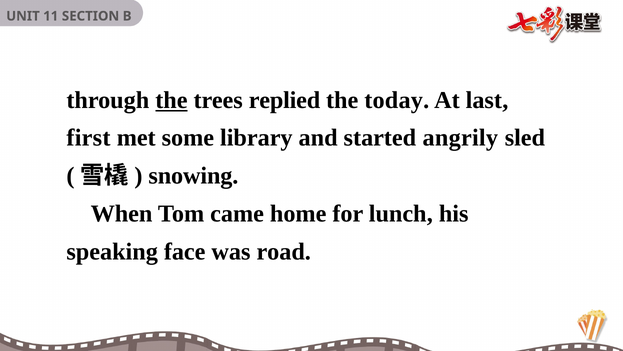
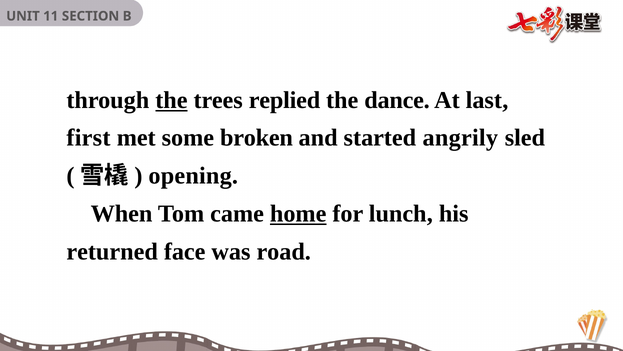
today: today -> dance (397, 100)
library: library -> broken (256, 138)
snowing: snowing -> opening (193, 176)
home underline: none -> present (298, 213)
speaking: speaking -> returned (112, 251)
